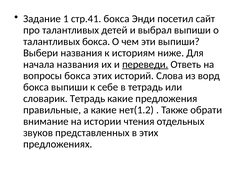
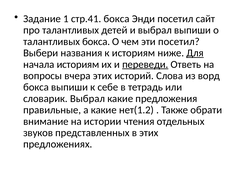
эти выпиши: выпиши -> посетил (179, 42)
Для underline: none -> present (195, 53)
начала названия: названия -> историям (78, 65)
вопросы бокса: бокса -> вчера (77, 76)
словарик Тетрадь: Тетрадь -> Выбрал (87, 99)
